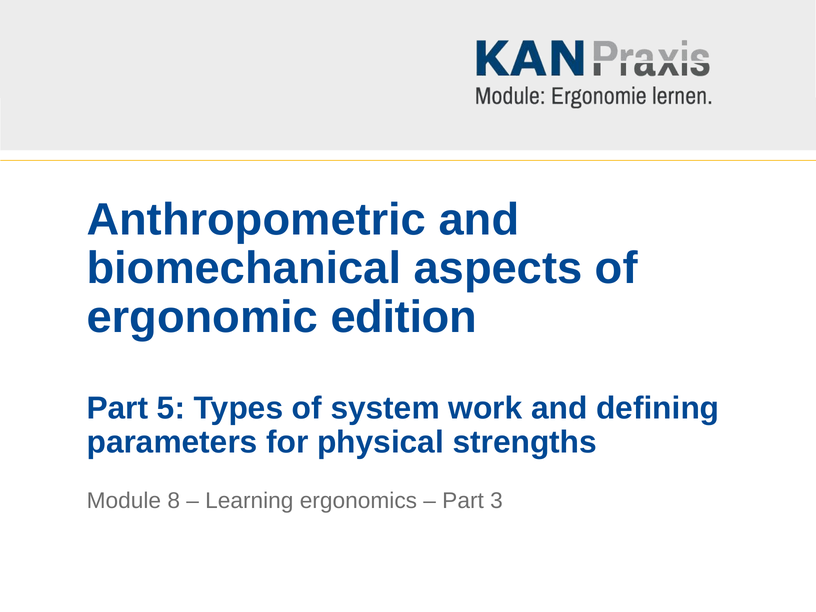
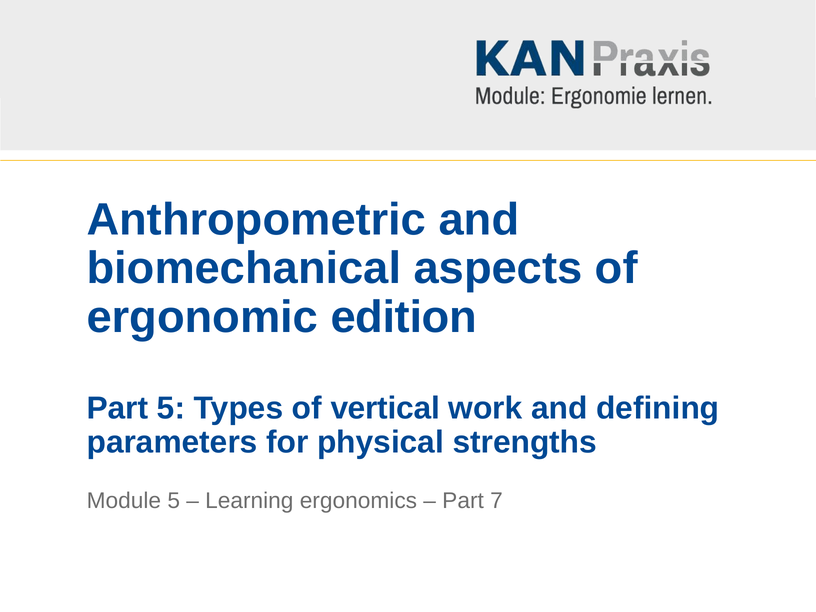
system: system -> vertical (385, 408)
Module 8: 8 -> 5 (174, 501)
3: 3 -> 7 (496, 501)
